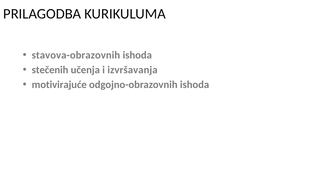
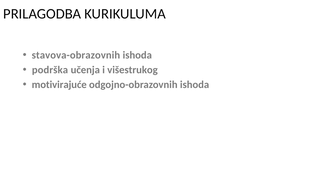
stečenih: stečenih -> podrška (50, 70)
izvršavanja: izvršavanja -> višestrukog (133, 70)
